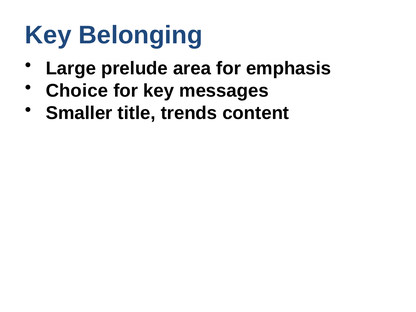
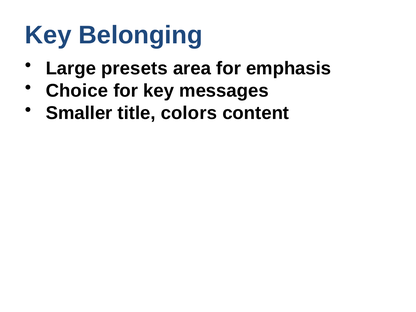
prelude: prelude -> presets (134, 69)
trends: trends -> colors (189, 113)
